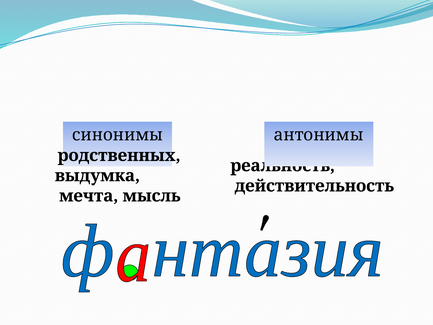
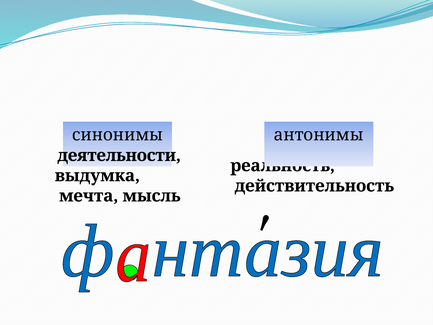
родственных: родственных -> деятельности (119, 155)
